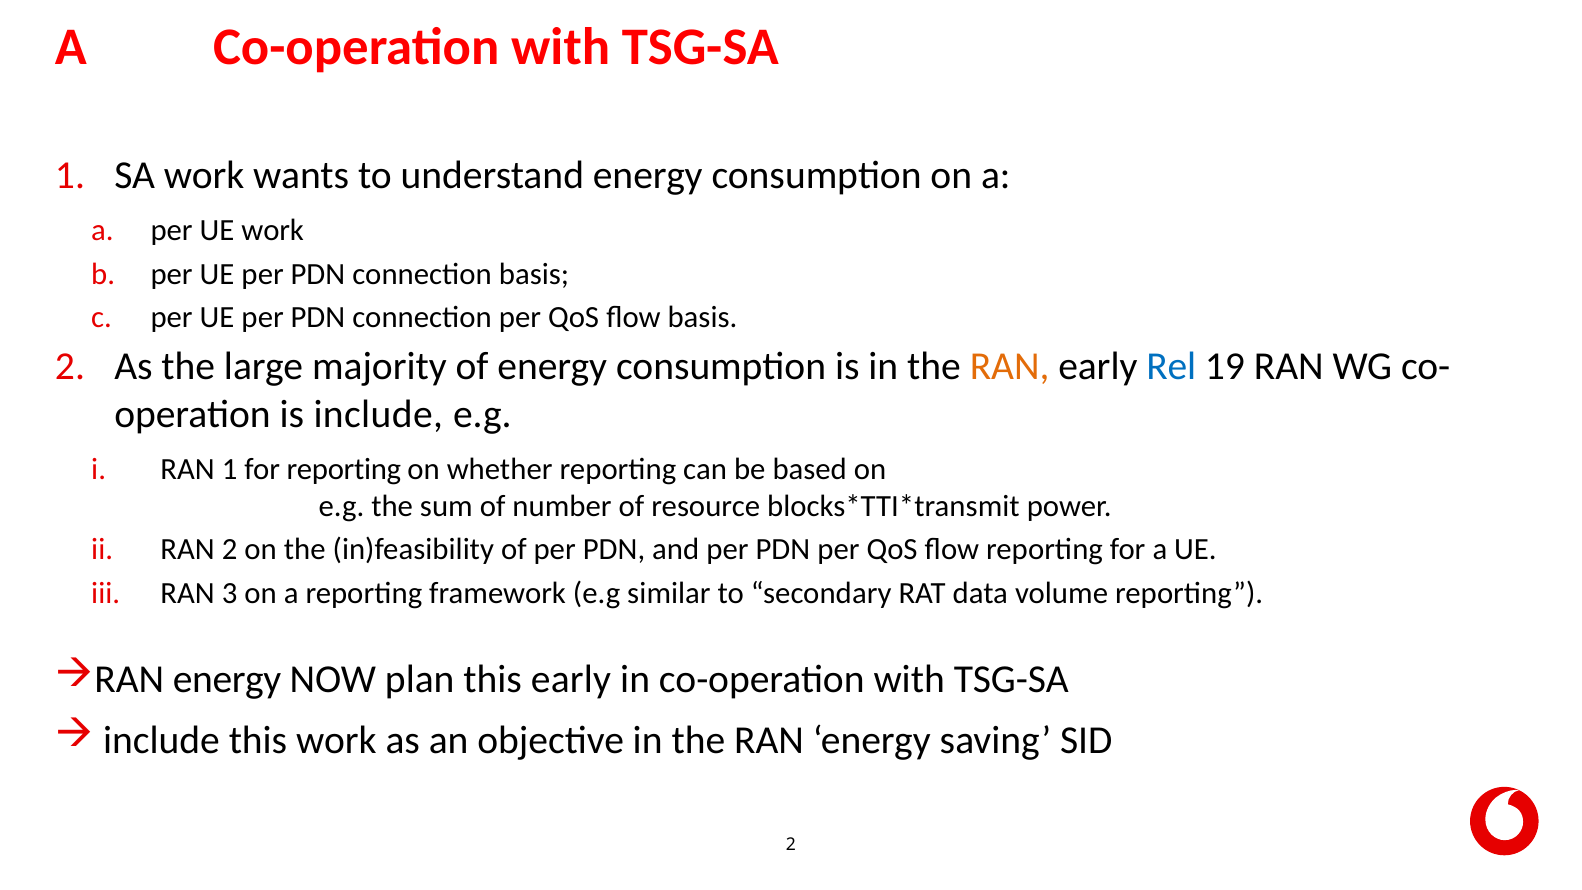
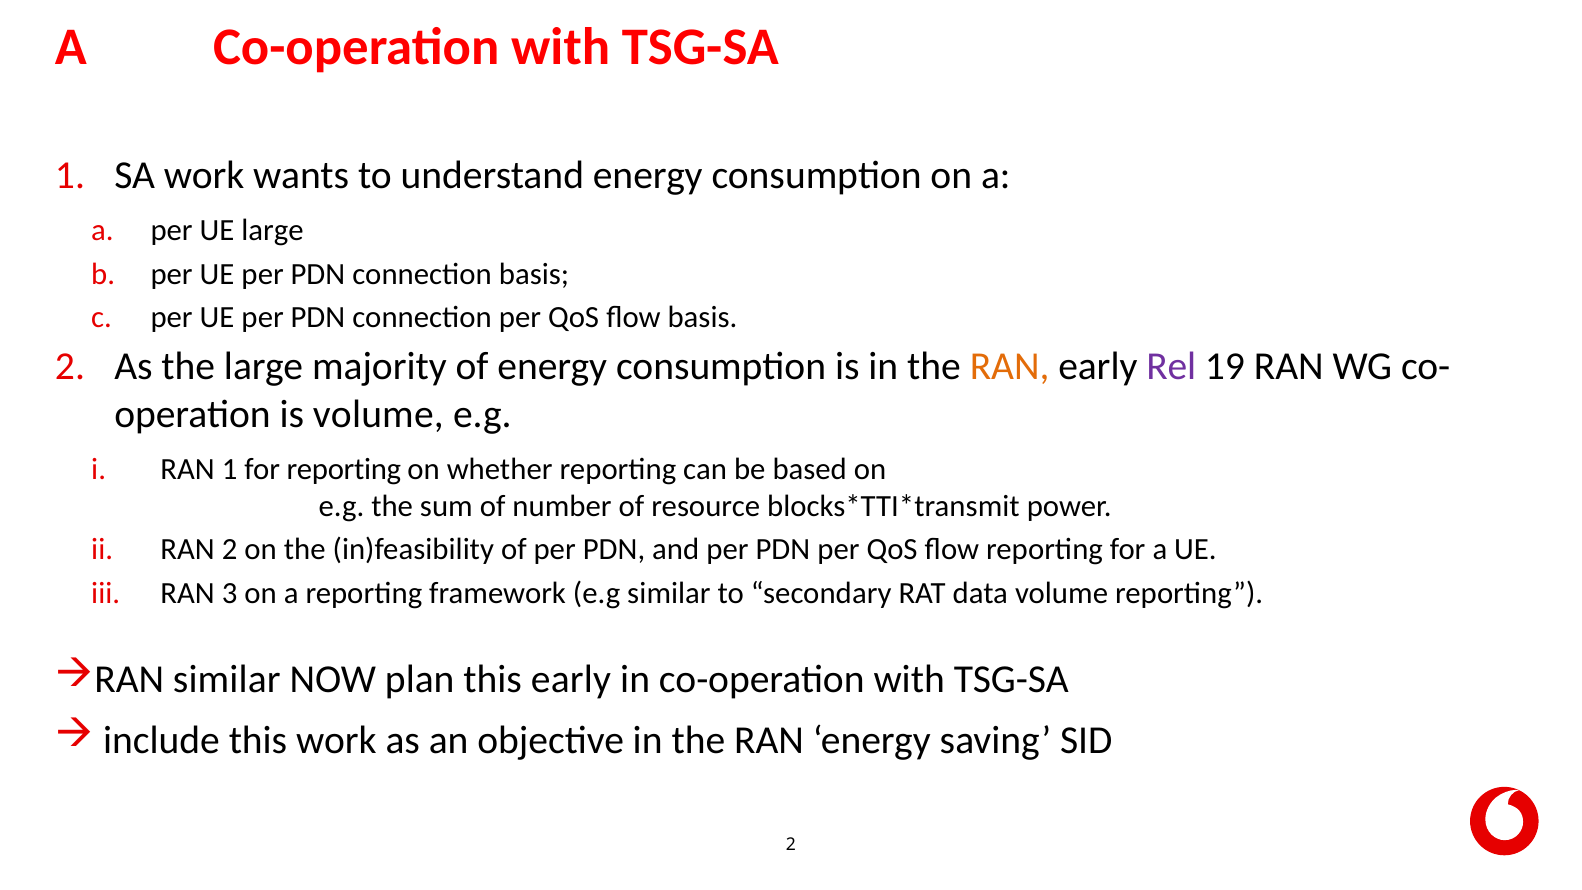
UE work: work -> large (273, 230)
Rel colour: blue -> purple (1171, 367)
is include: include -> volume (378, 414)
energy: energy -> similar (227, 679)
